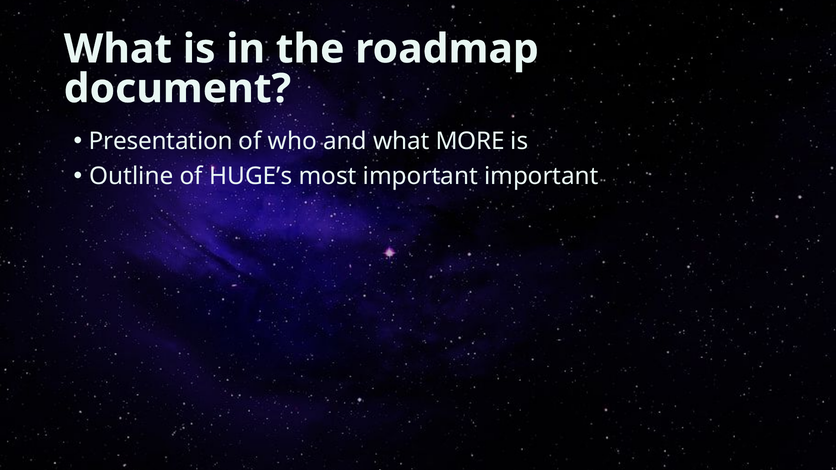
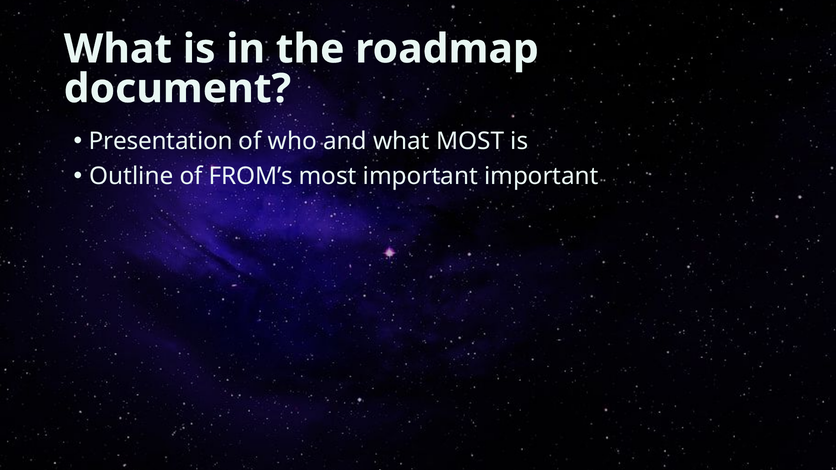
what MORE: MORE -> MOST (470, 141)
HUGE’s: HUGE’s -> FROM’s (251, 176)
